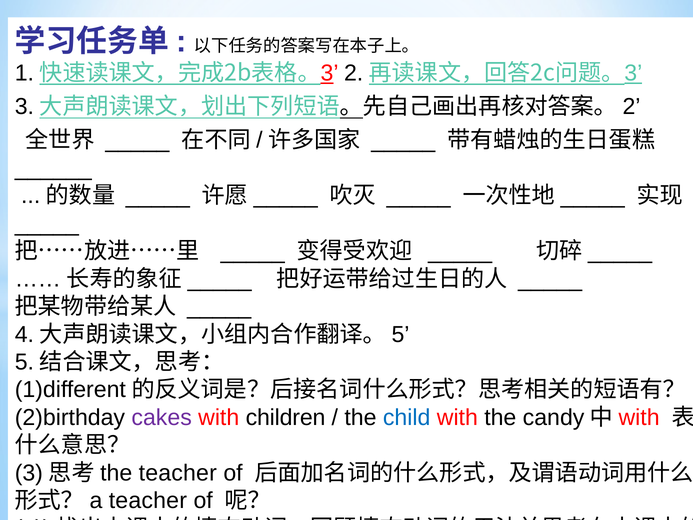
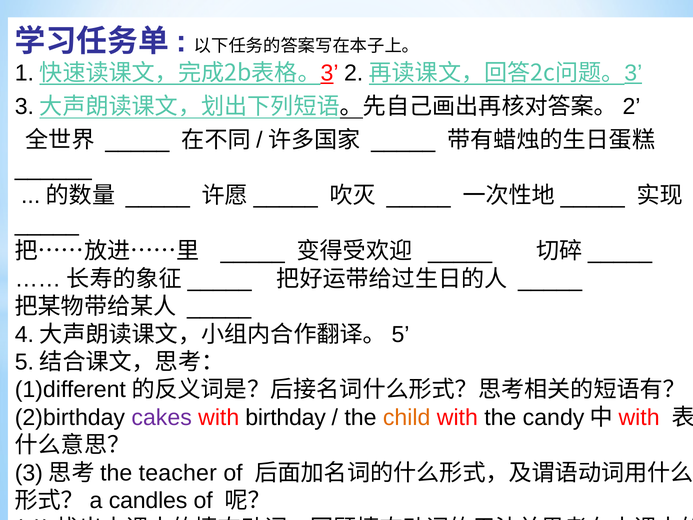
children: children -> birthday (286, 417)
child colour: blue -> orange (407, 417)
teacher: teacher -> candles (148, 501)
